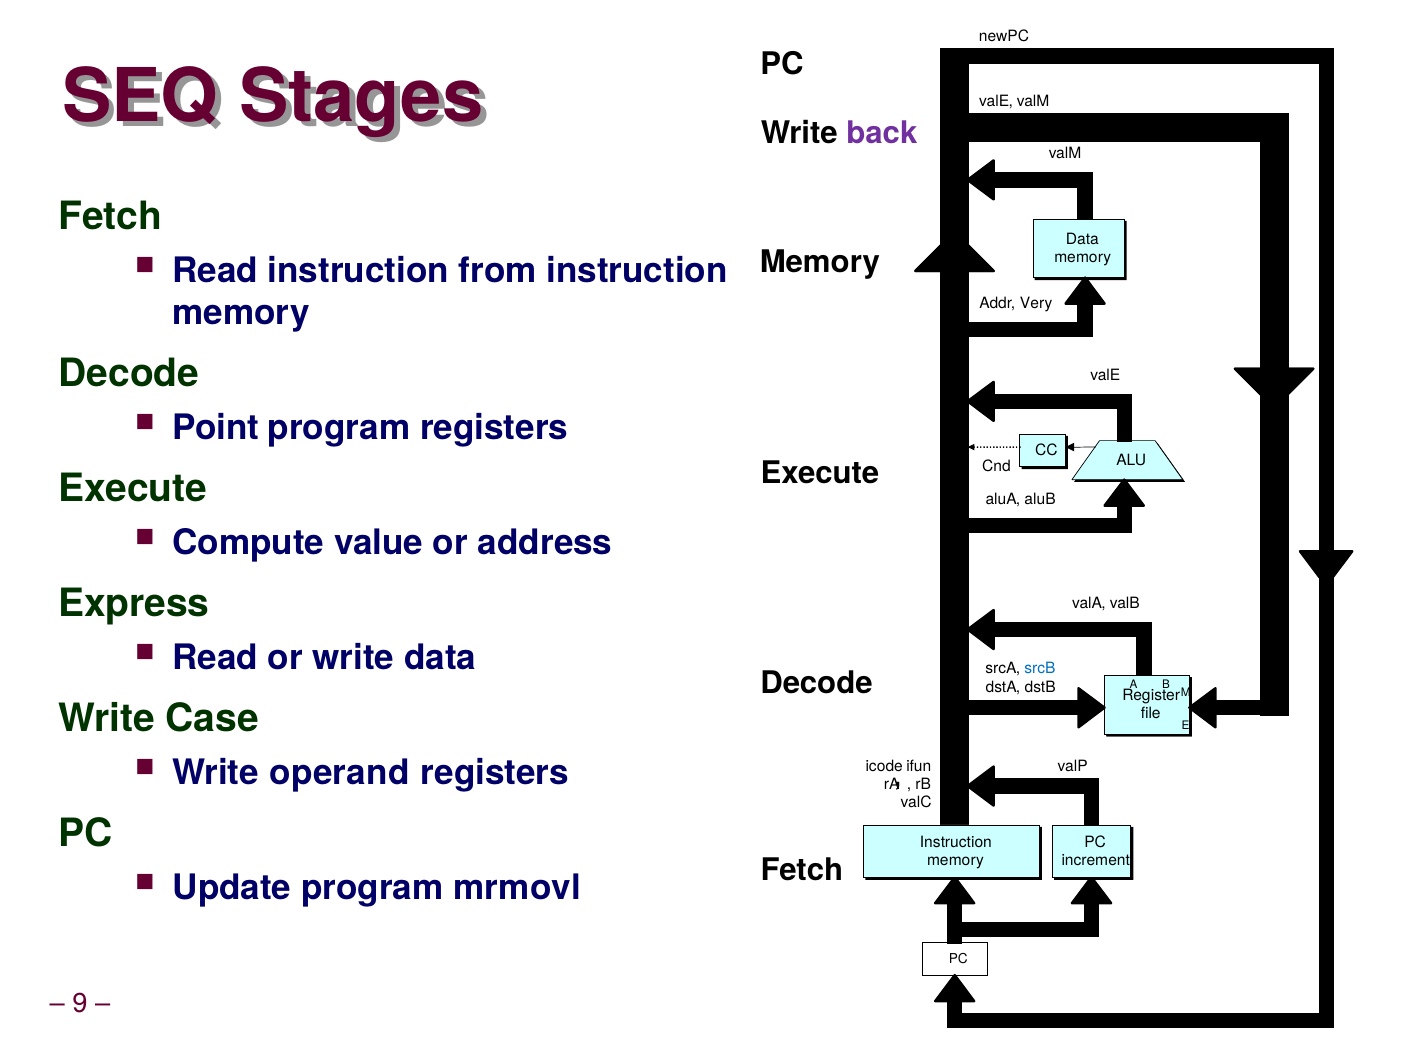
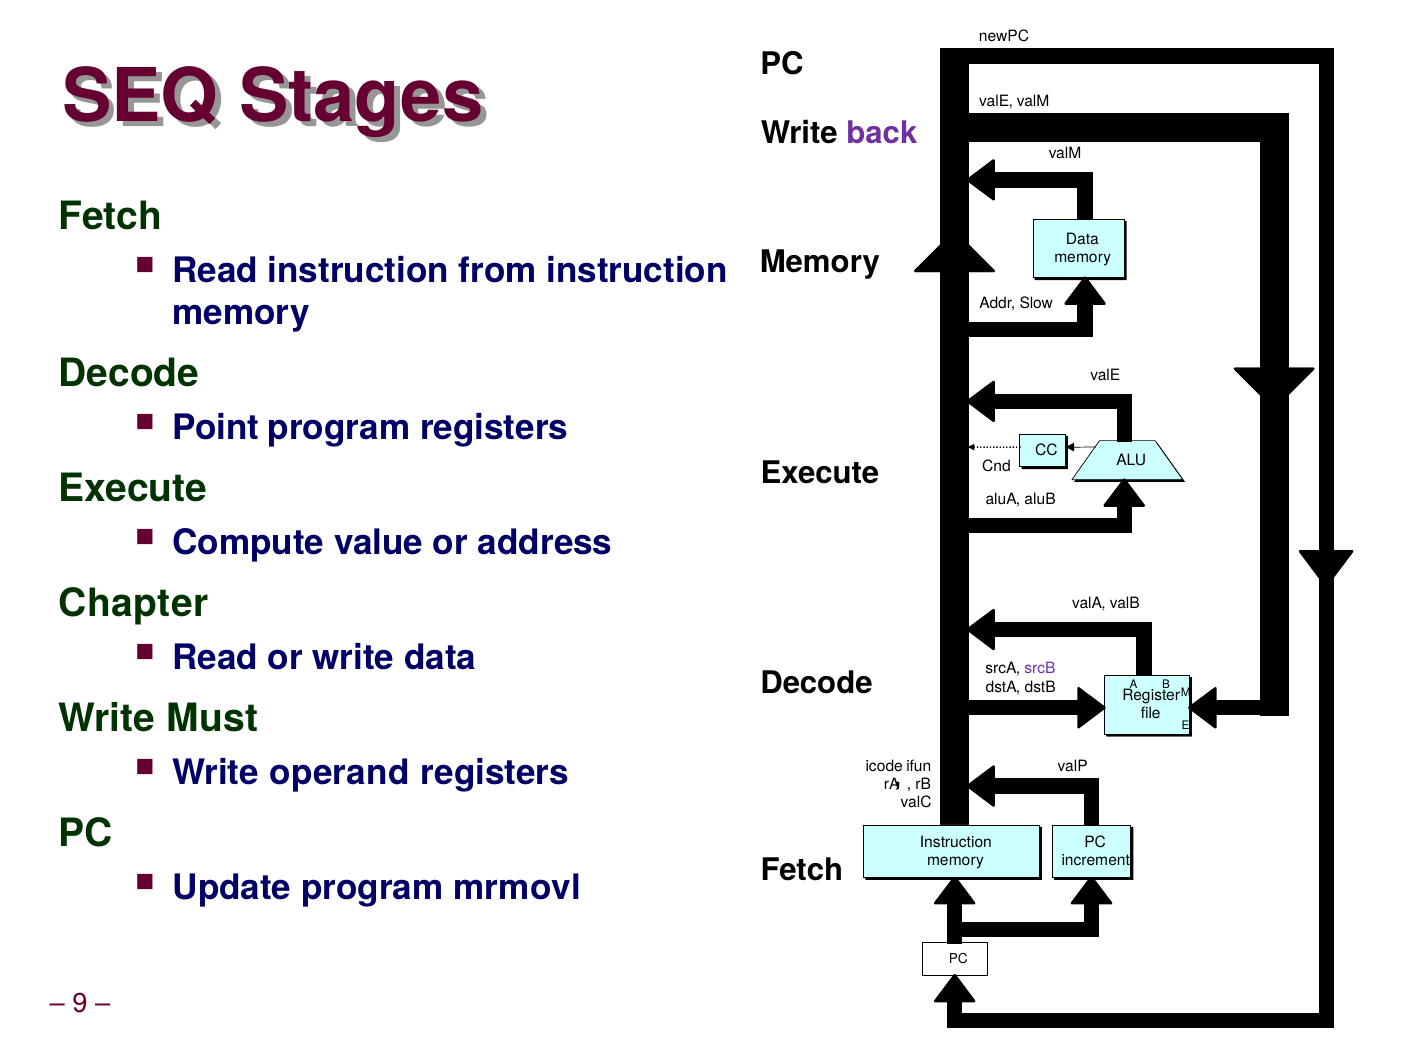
Very: Very -> Slow (1036, 304)
Express: Express -> Chapter (134, 604)
srcB colour: blue -> purple (1040, 669)
Case: Case -> Must (212, 718)
